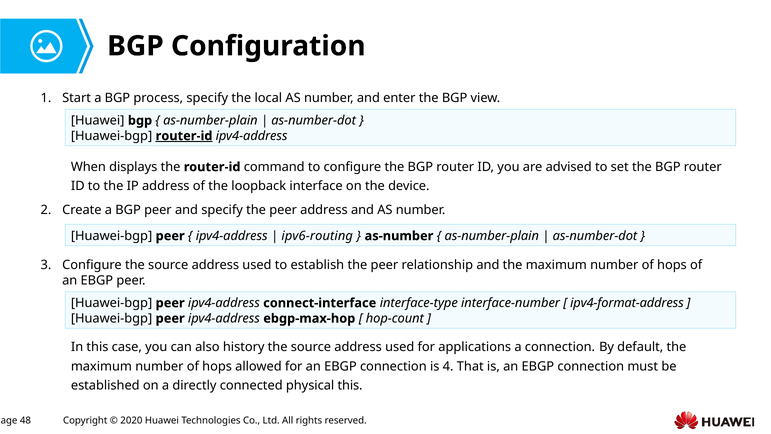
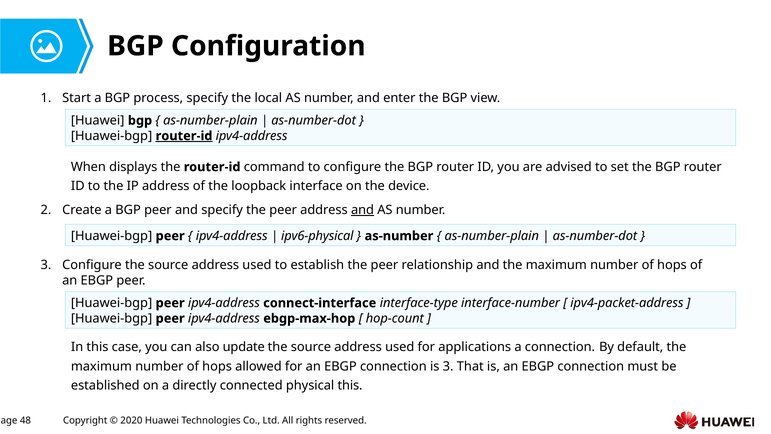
and underline: none -> present (362, 210)
ipv6-routing: ipv6-routing -> ipv6-physical (317, 236)
ipv4-format-address: ipv4-format-address -> ipv4-packet-address (627, 303)
history: history -> update (244, 347)
is 4: 4 -> 3 (448, 366)
